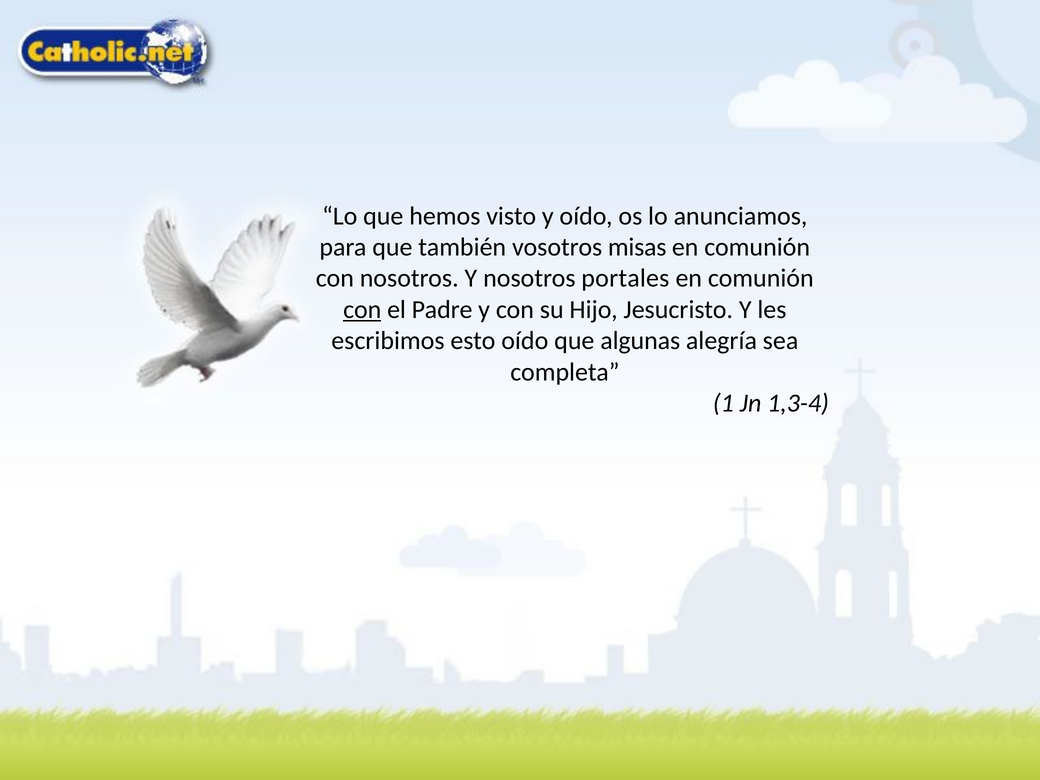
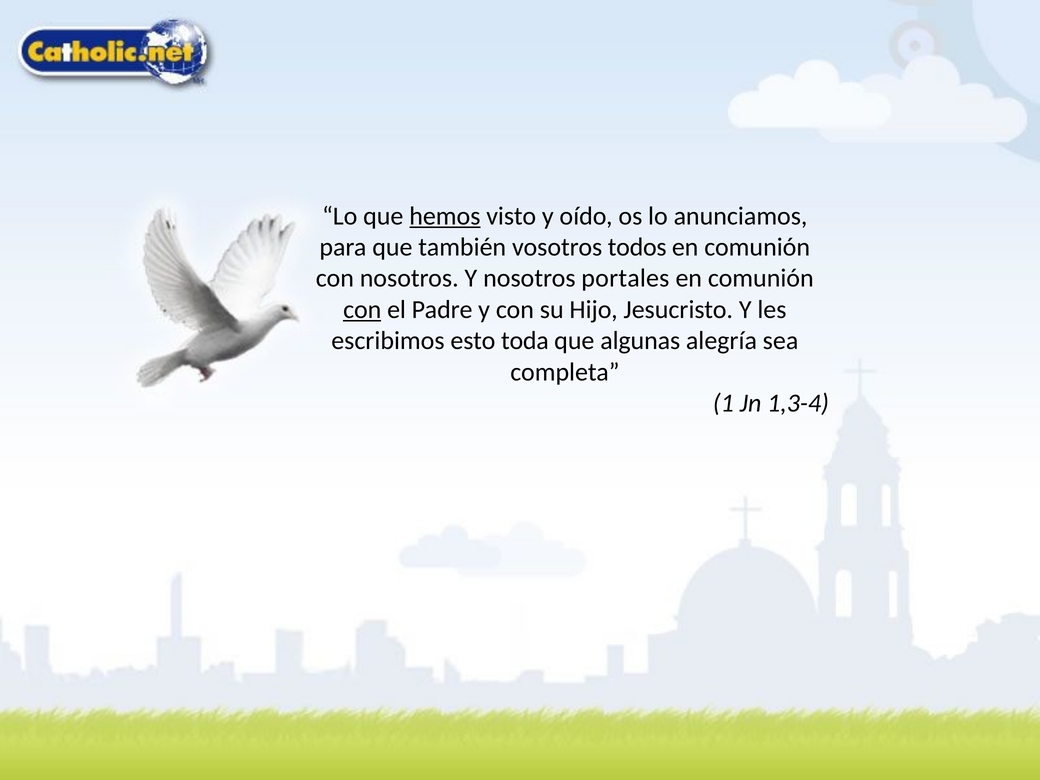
hemos underline: none -> present (445, 216)
misas: misas -> todos (637, 247)
esto oído: oído -> toda (525, 341)
